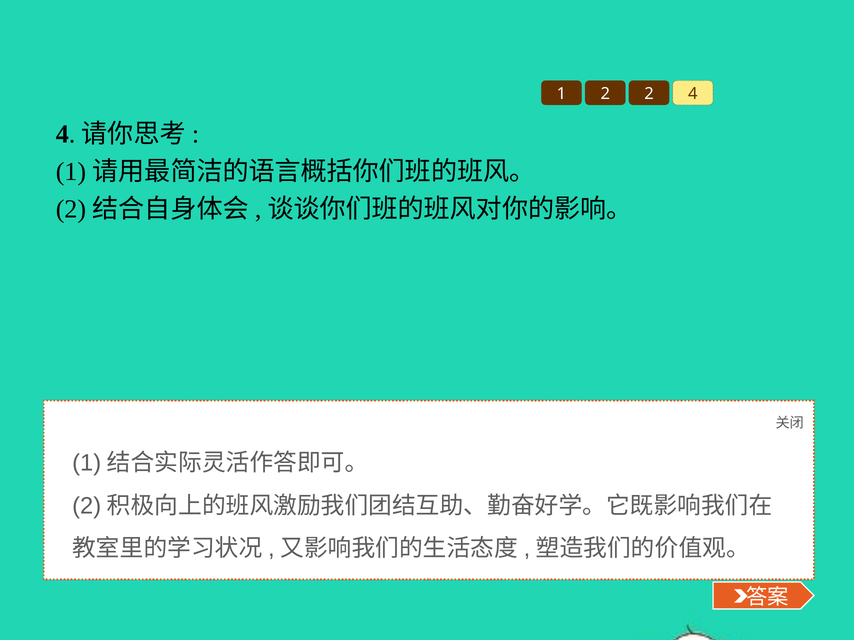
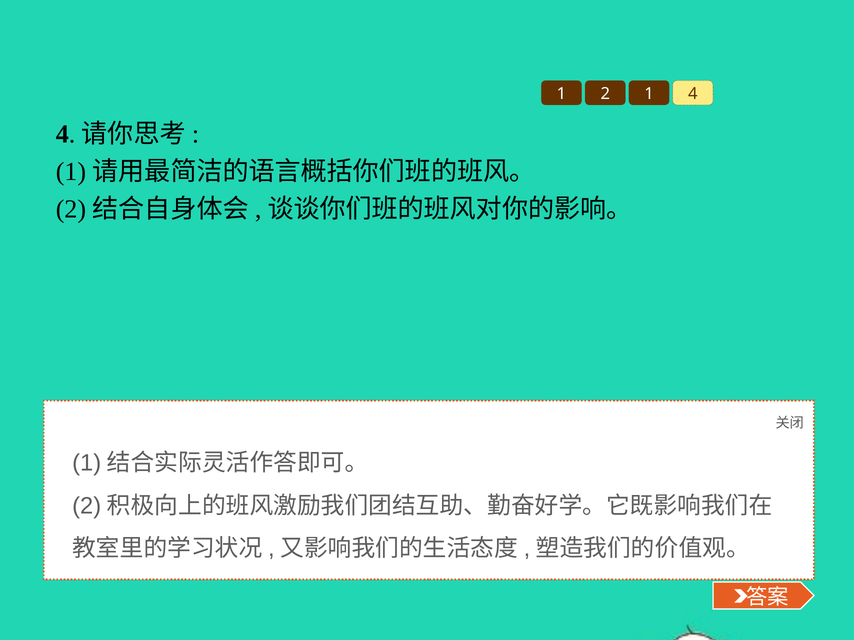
2 2: 2 -> 1 (649, 94)
